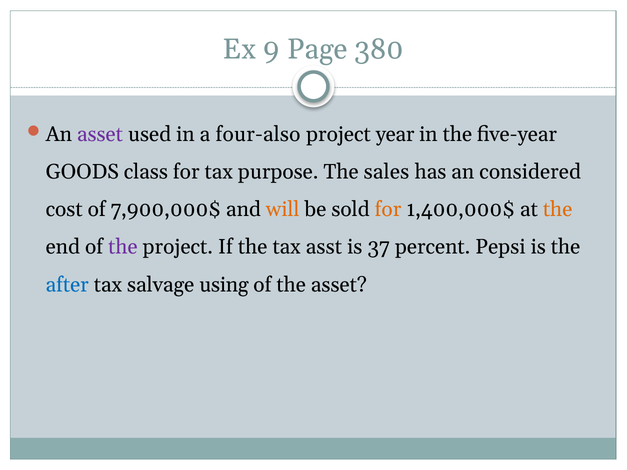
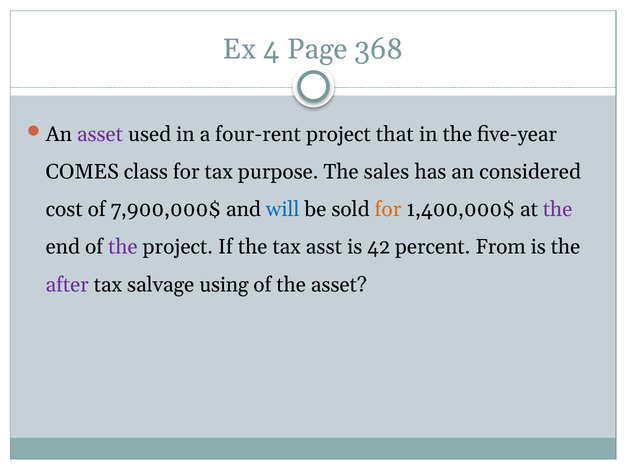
9: 9 -> 4 (271, 49)
380: 380 -> 368 (379, 49)
four-also: four-also -> four-rent (258, 134)
year: year -> that (395, 134)
GOODS: GOODS -> COMES (82, 172)
will colour: orange -> blue (283, 210)
the colour: orange -> purple (558, 210)
37: 37 -> 42 (379, 247)
Pepsi: Pepsi -> From (501, 247)
after colour: blue -> purple (67, 285)
